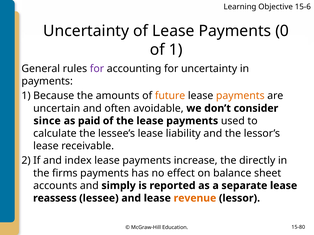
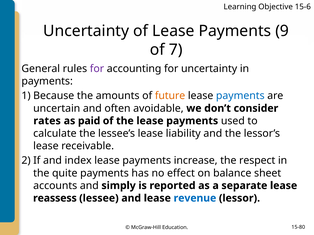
0: 0 -> 9 (282, 31)
of 1: 1 -> 7 (176, 50)
payments colour: orange -> blue (240, 96)
since: since -> rates (47, 121)
directly: directly -> respect (257, 161)
firms: firms -> quite (65, 173)
revenue colour: orange -> blue (195, 199)
